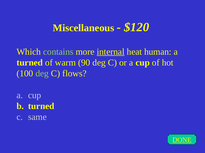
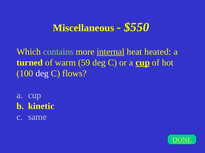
$120: $120 -> $550 (137, 27)
human: human -> heated (158, 52)
90: 90 -> 59 (84, 63)
cup underline: none -> present (143, 63)
deg colour: light green -> white (42, 74)
turned: turned -> kinetic (41, 107)
